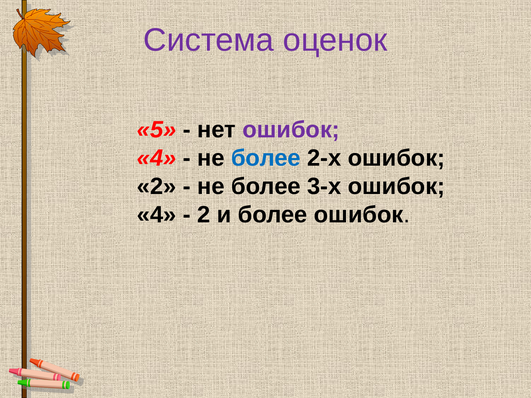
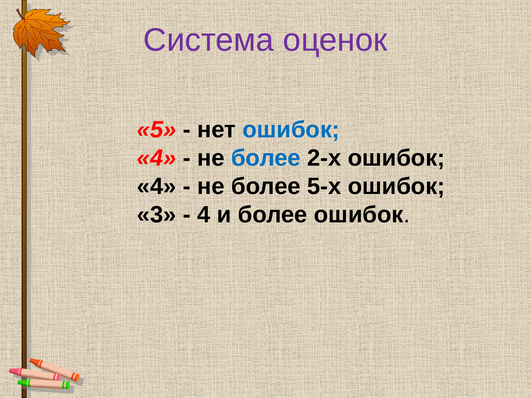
ошибок colour: purple -> blue (291, 130)
2: 2 -> 4 (157, 186)
3-х: 3-х -> 5-х (324, 186)
4: 4 -> 3 (157, 215)
2: 2 -> 4 (204, 215)
